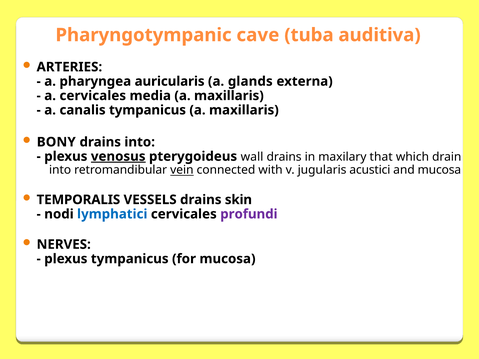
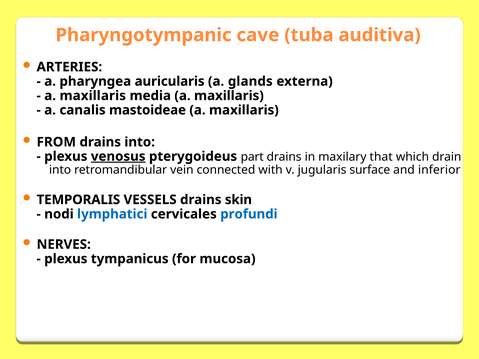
cervicales: cervicales -> maxillaris (93, 96)
canalis tympanicus: tympanicus -> mastoideae (148, 110)
BONY: BONY -> FROM (56, 142)
wall: wall -> part (252, 157)
vein underline: present -> none (182, 170)
acustici: acustici -> surface (370, 170)
and mucosa: mucosa -> inferior (439, 170)
profundi colour: purple -> blue (249, 214)
